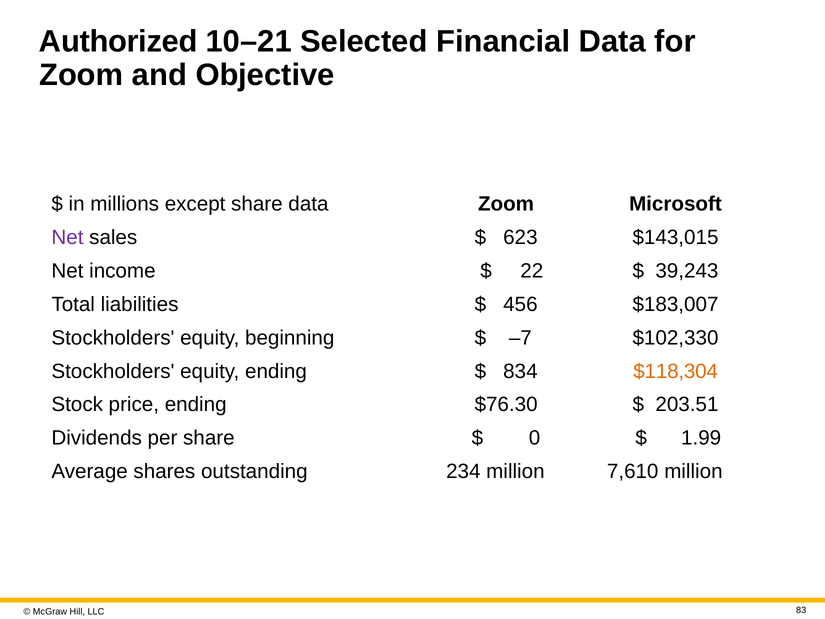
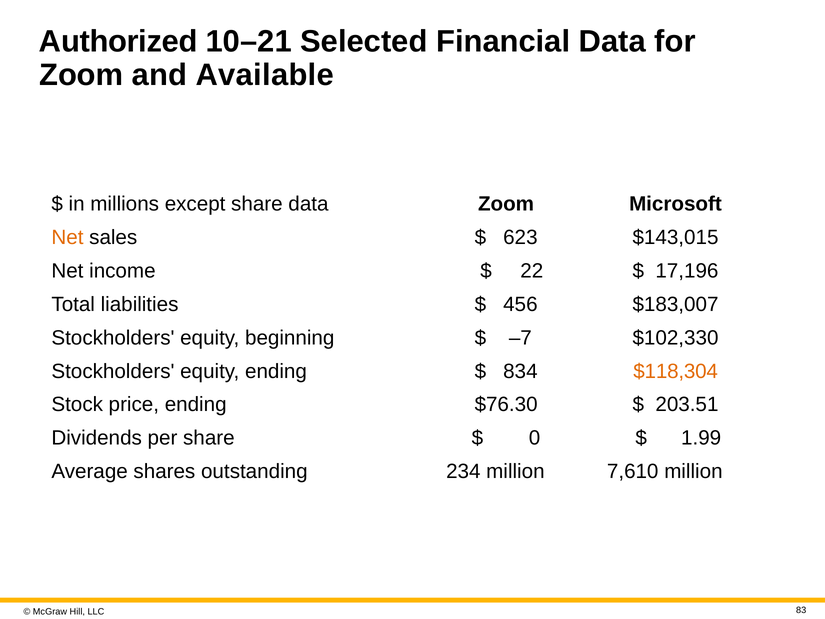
Objective: Objective -> Available (265, 75)
Net colour: purple -> orange (67, 237)
39,243: 39,243 -> 17,196 (687, 271)
